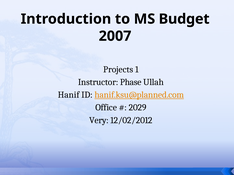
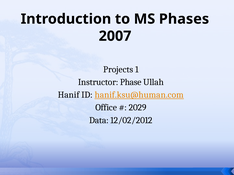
Budget: Budget -> Phases (184, 19)
hanif.ksu@planned.com: hanif.ksu@planned.com -> hanif.ksu@human.com (139, 95)
Very: Very -> Data (99, 121)
